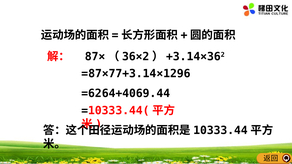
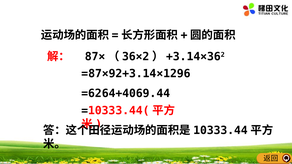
=87×77+3.14×1296: =87×77+3.14×1296 -> =87×92+3.14×1296 (136, 74)
